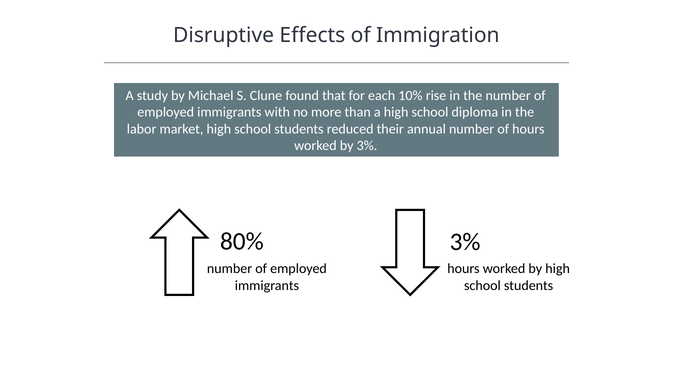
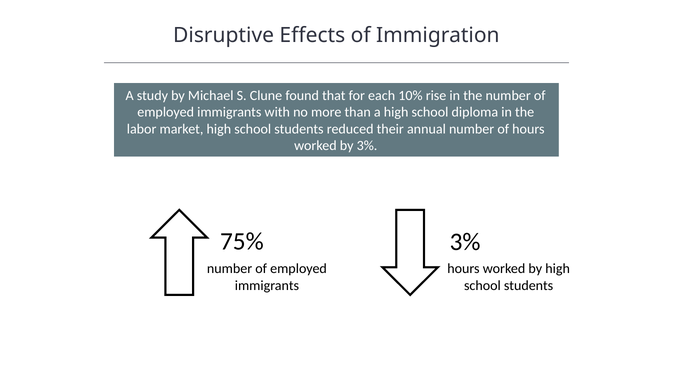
80%: 80% -> 75% (242, 242)
